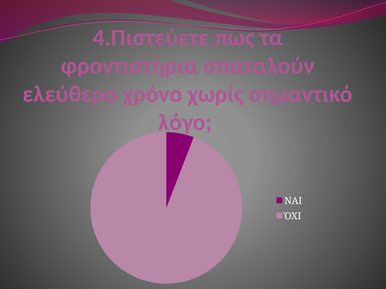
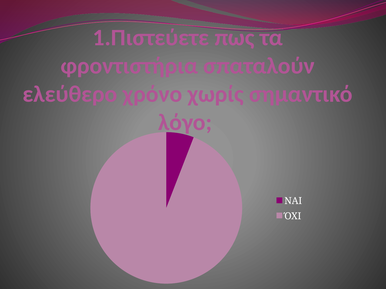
4.Πιστεύετε: 4.Πιστεύετε -> 1.Πιστεύετε (151, 38)
